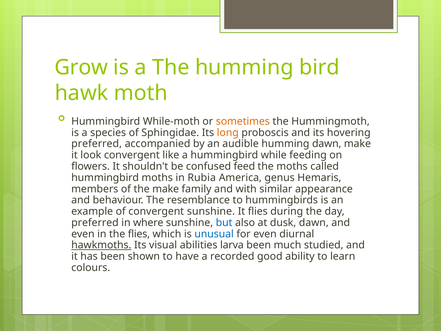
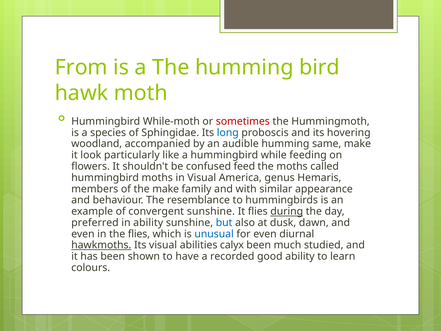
Grow: Grow -> From (81, 67)
sometimes colour: orange -> red (243, 121)
long colour: orange -> blue (228, 133)
preferred: preferred -> woodland (97, 144)
humming dawn: dawn -> same (327, 144)
look convergent: convergent -> particularly (132, 155)
in Rubia: Rubia -> Visual (202, 178)
during underline: none -> present (287, 211)
in where: where -> ability (148, 223)
larva: larva -> calyx (232, 245)
